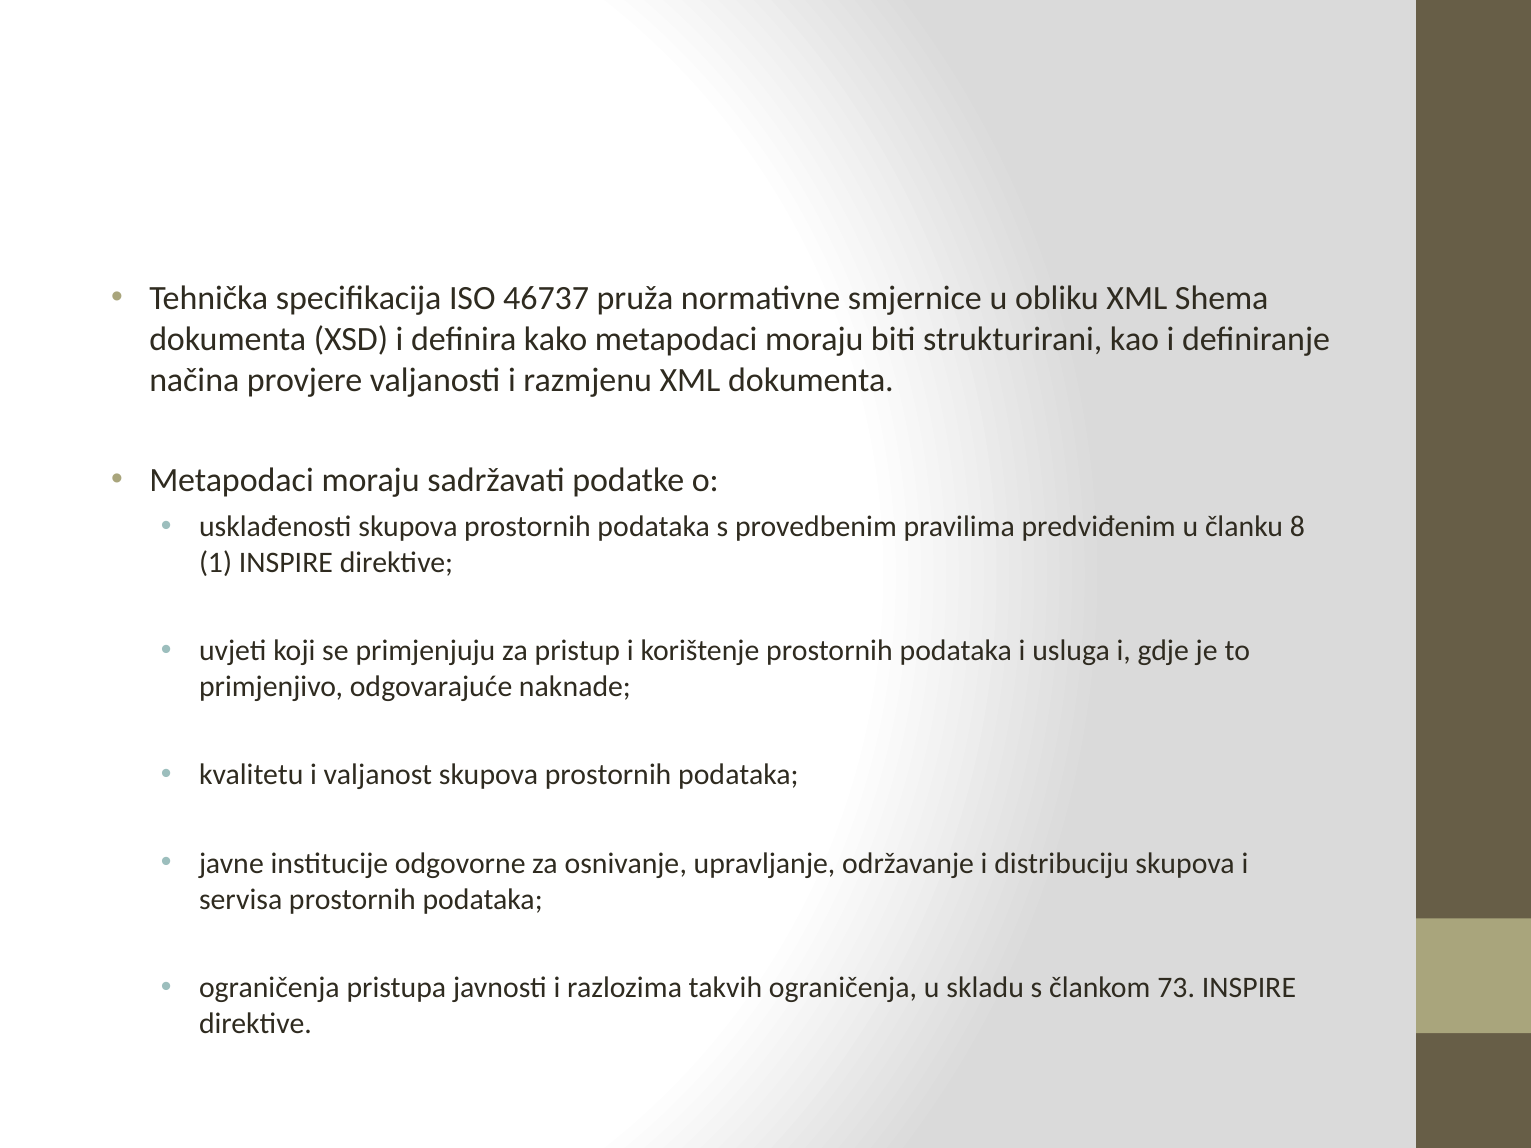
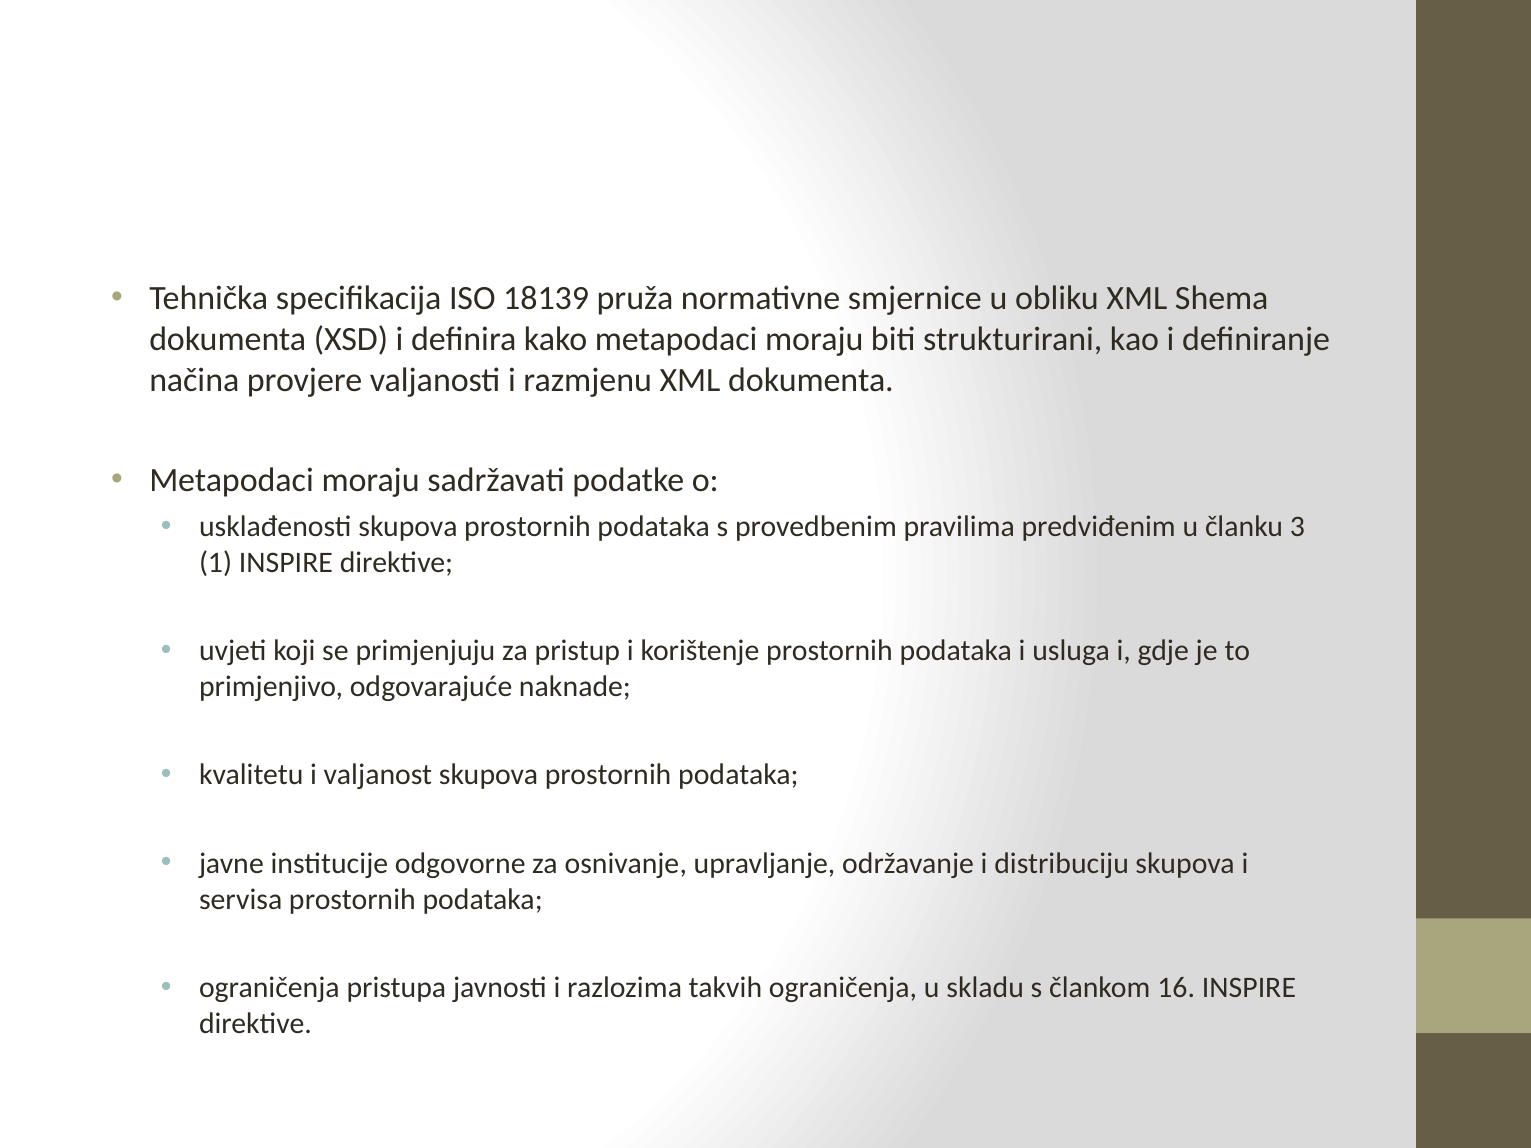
46737: 46737 -> 18139 (546, 298)
8: 8 -> 3 (1297, 527)
73: 73 -> 16 (1176, 988)
